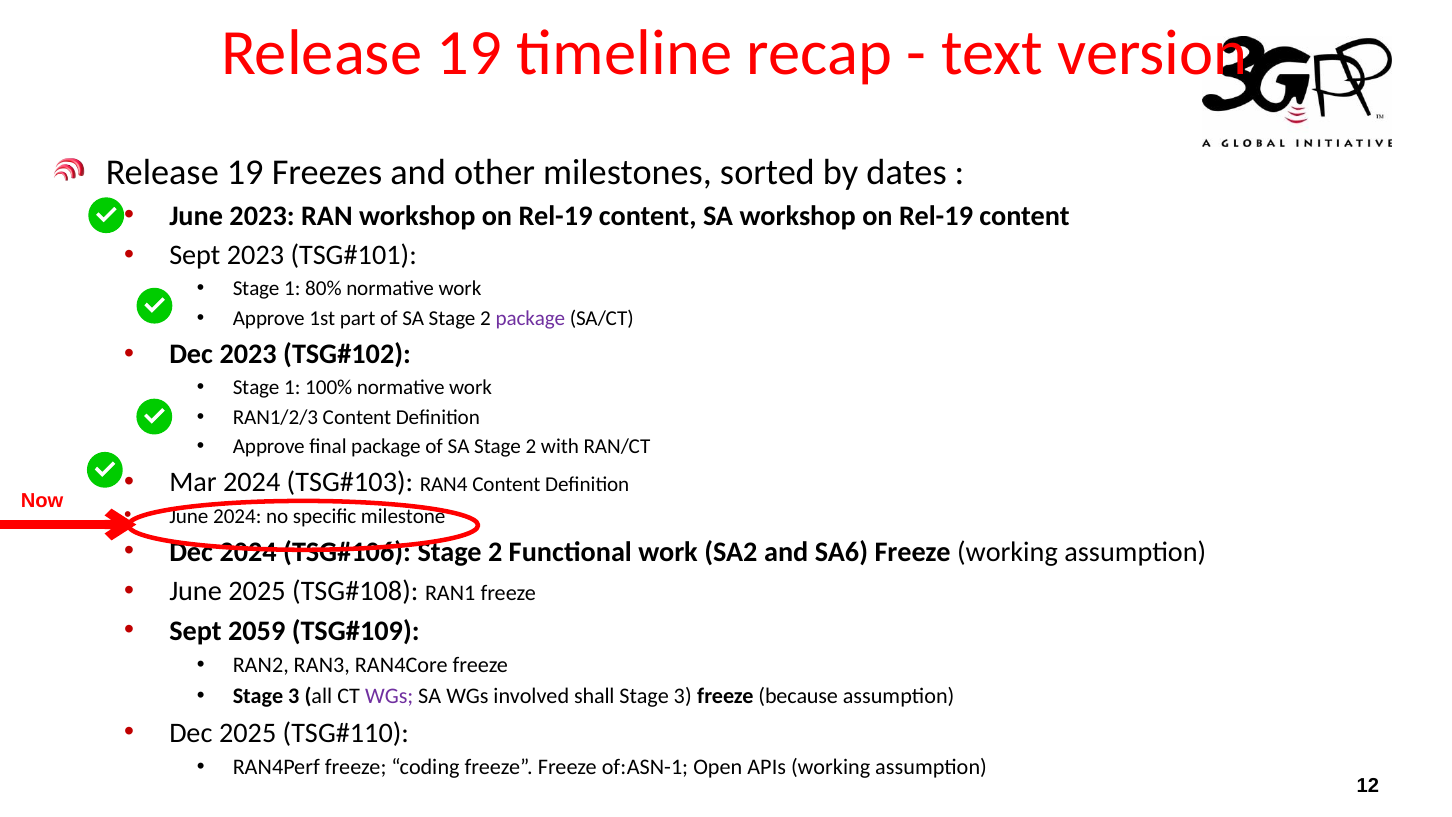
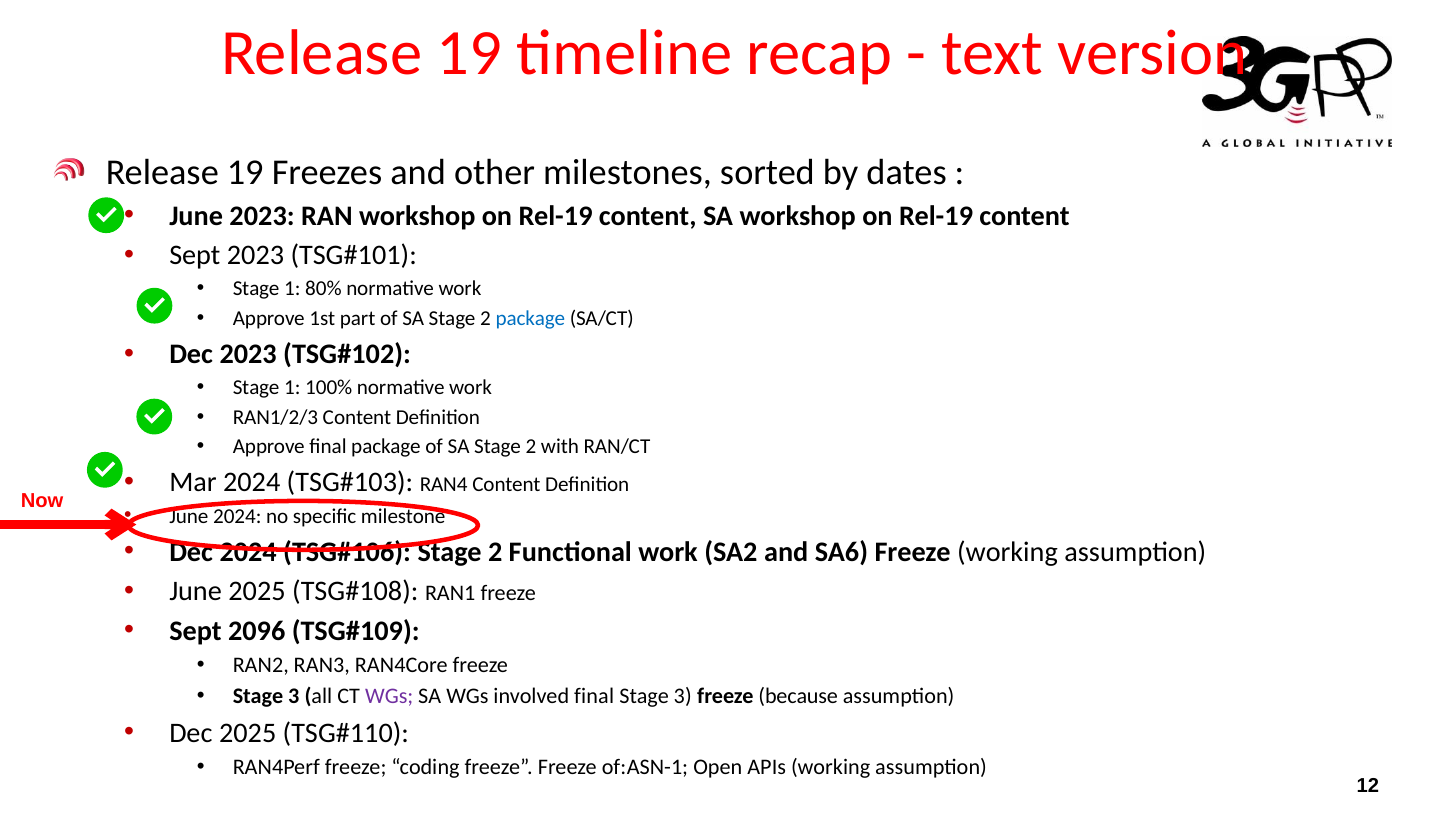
package colour: purple -> blue (530, 318)
2059: 2059 -> 2096 (257, 631)
involved shall: shall -> final (594, 696)
